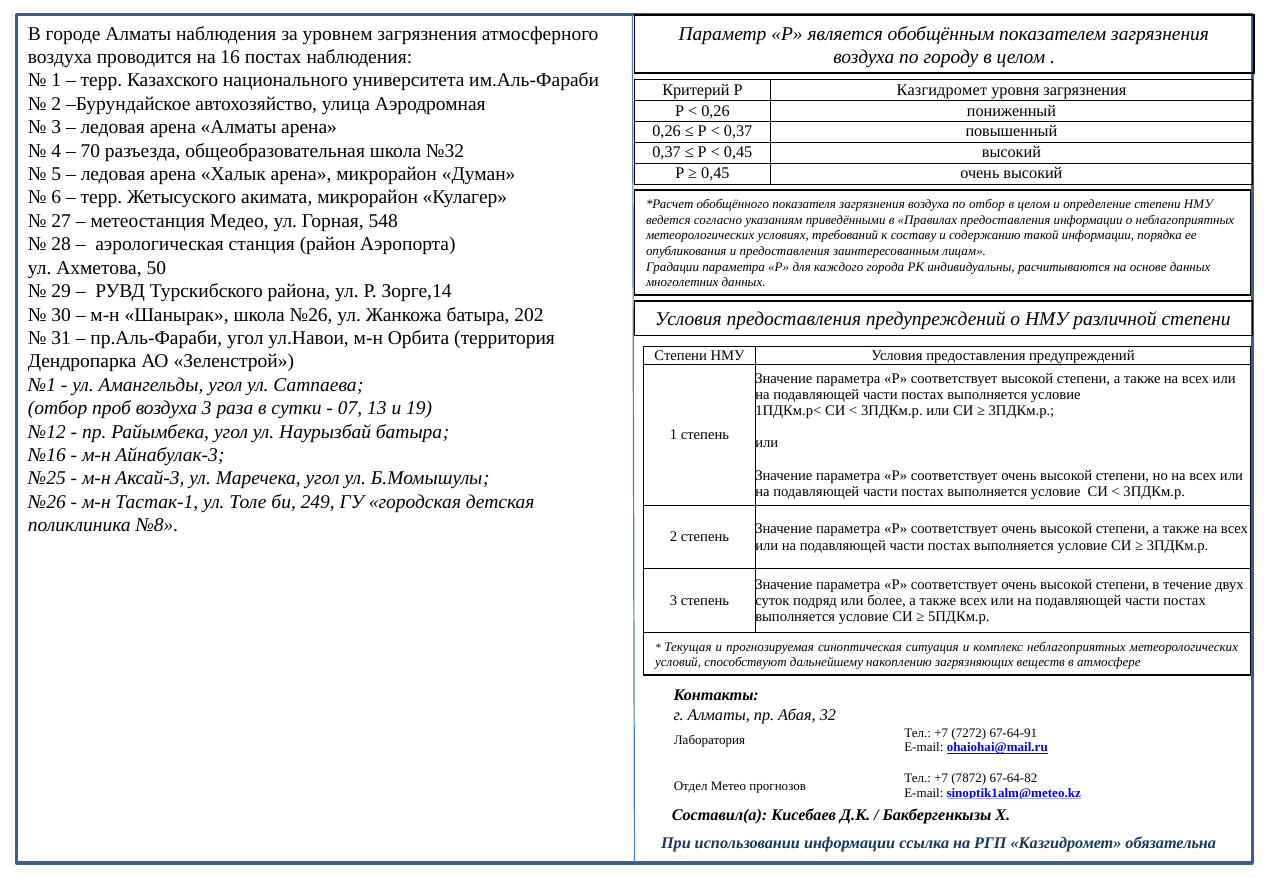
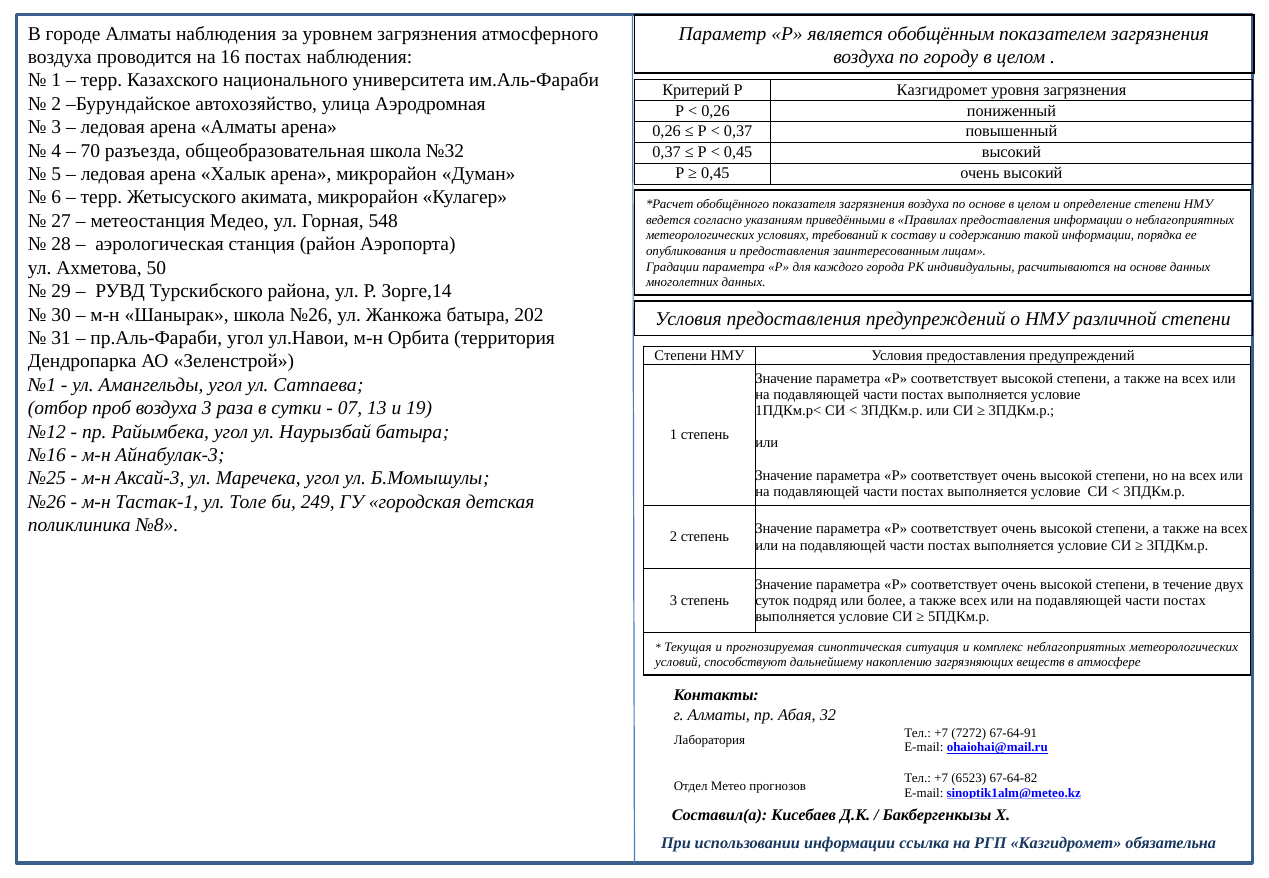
по отбор: отбор -> основе (987, 205)
7872: 7872 -> 6523 (969, 779)
